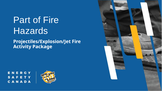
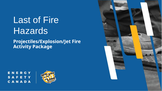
Part: Part -> Last (22, 20)
